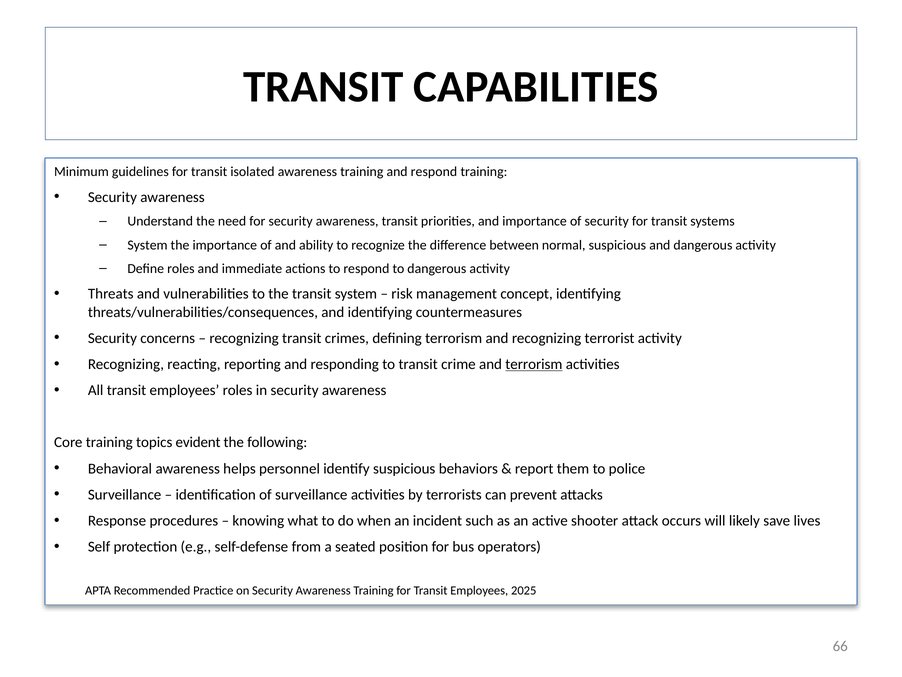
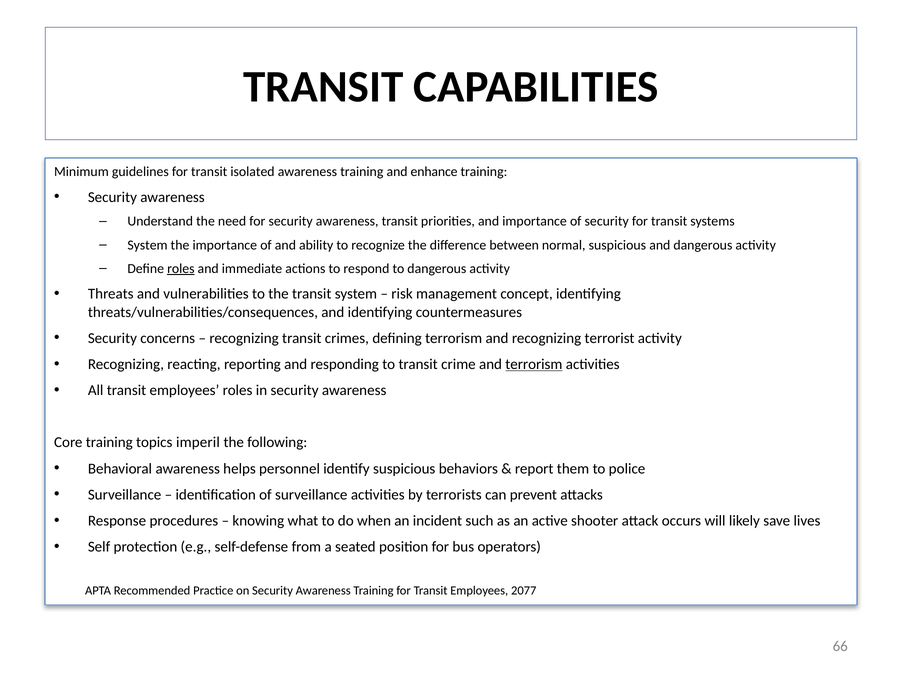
and respond: respond -> enhance (434, 172)
roles underline: none -> present (181, 268)
evident: evident -> imperil (198, 442)
2025: 2025 -> 2077 (524, 590)
